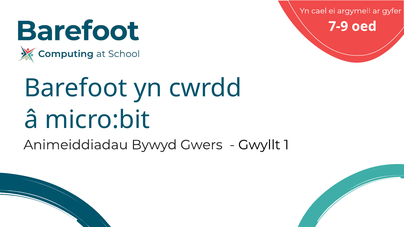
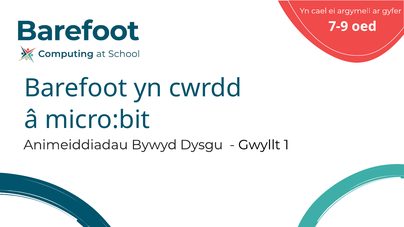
Gwers: Gwers -> Dysgu (201, 145)
